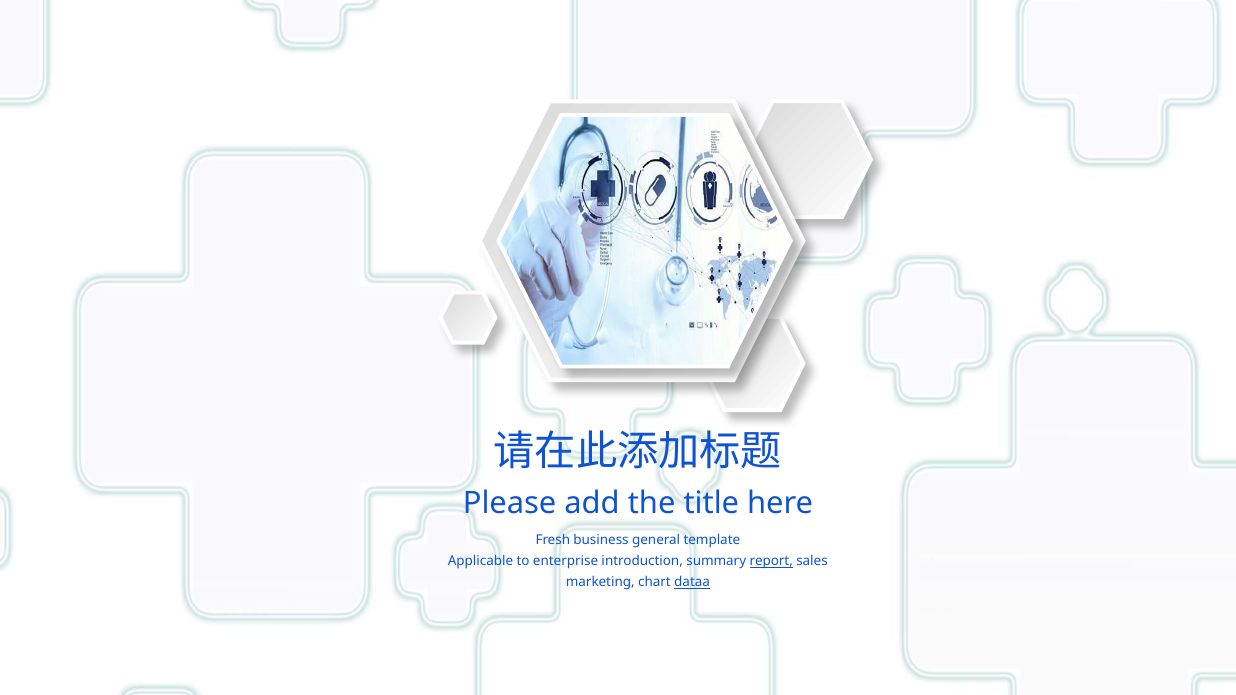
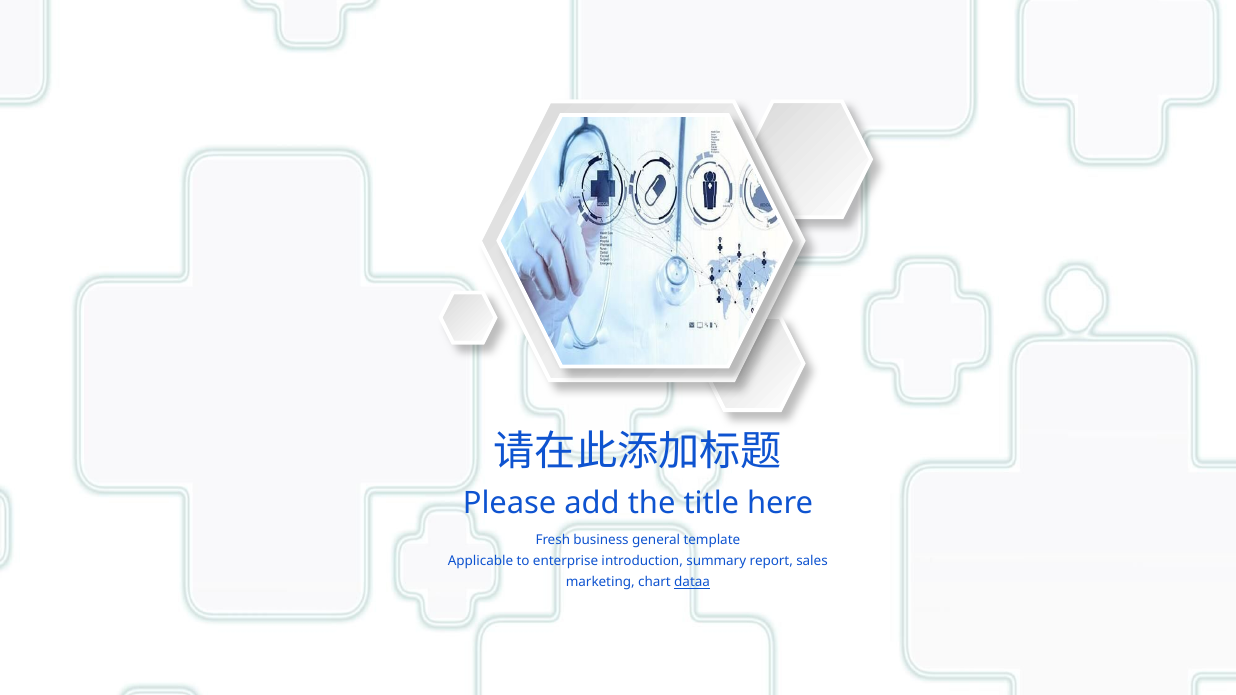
report underline: present -> none (771, 562)
